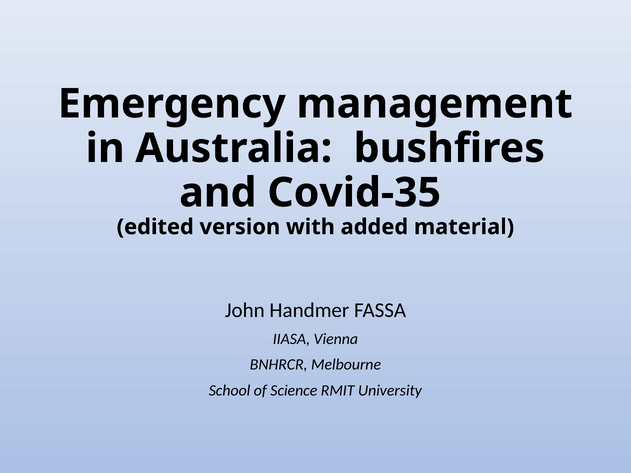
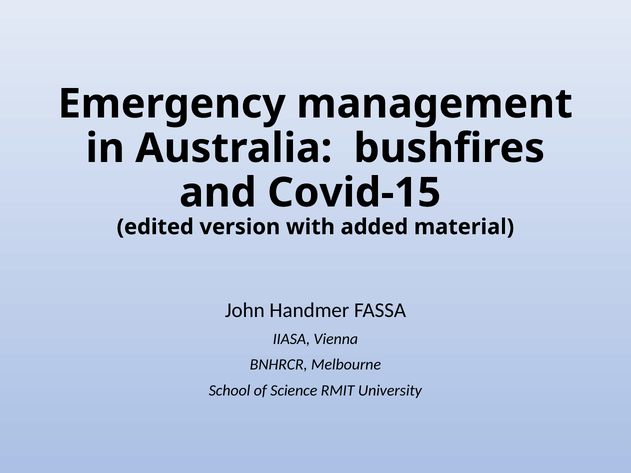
Covid-35: Covid-35 -> Covid-15 (354, 193)
